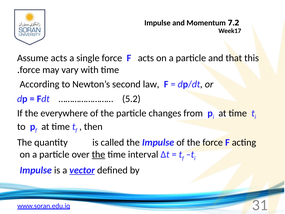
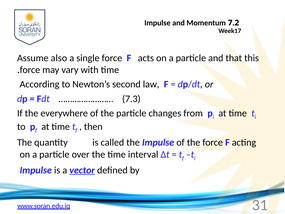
Assume acts: acts -> also (59, 58)
5.2: 5.2 -> 7.3 (131, 99)
the underline: present -> none (98, 154)
